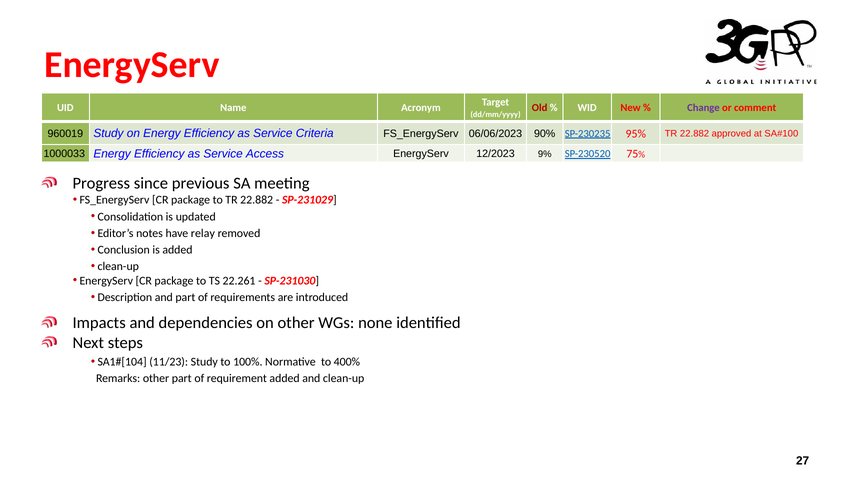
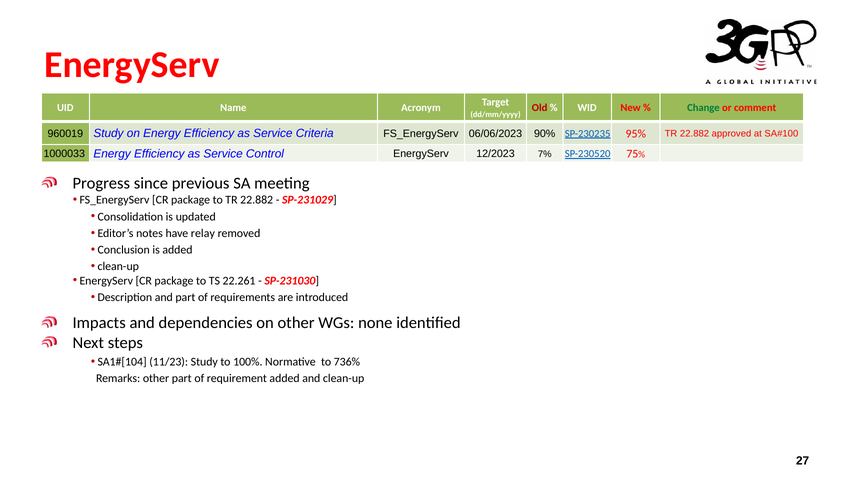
Change colour: purple -> green (703, 108)
Access: Access -> Control (265, 154)
9%: 9% -> 7% (545, 154)
400%: 400% -> 736% (347, 362)
